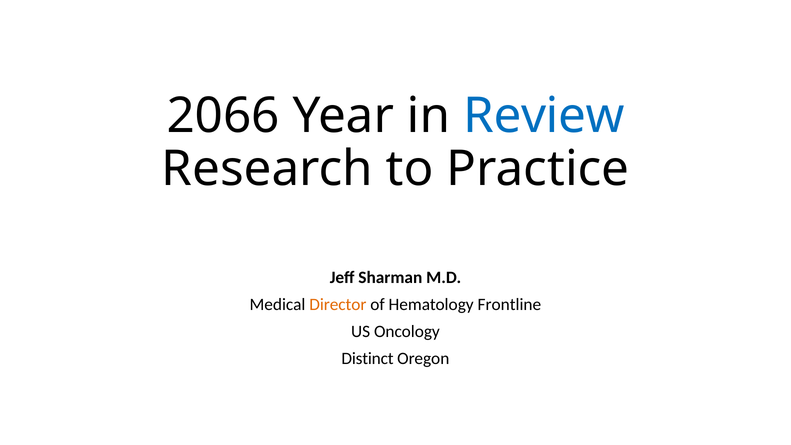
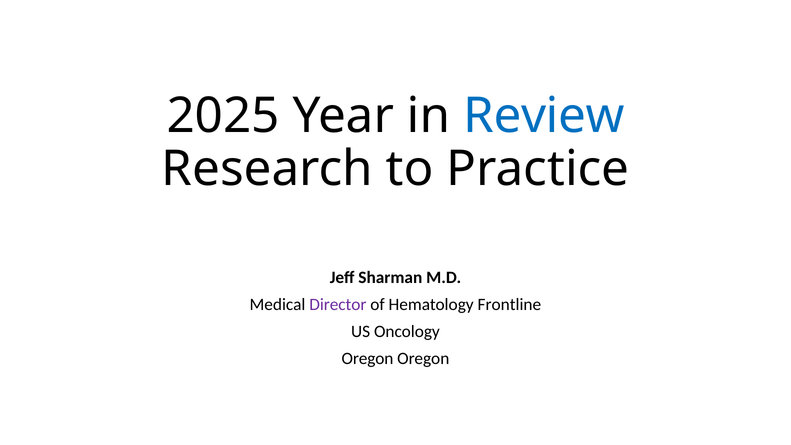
2066: 2066 -> 2025 (223, 116)
Director colour: orange -> purple (338, 304)
Distinct: Distinct -> Oregon (367, 358)
